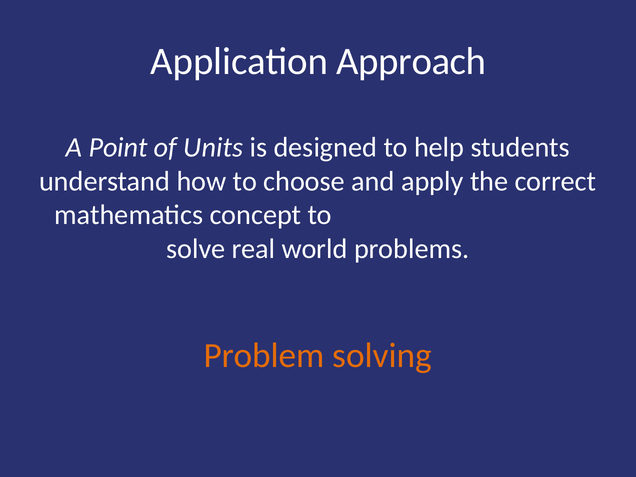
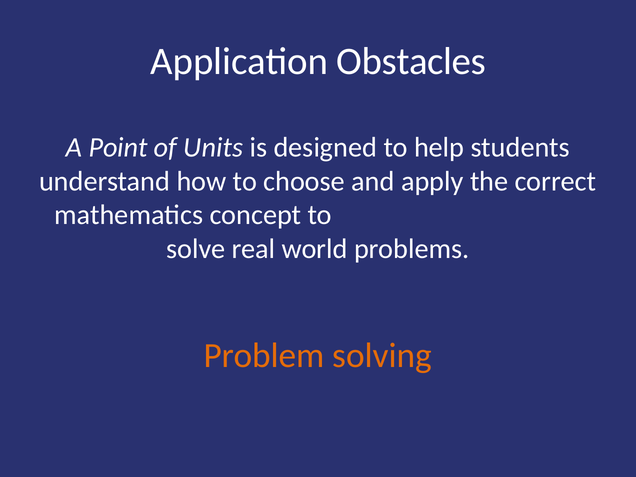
Approach: Approach -> Obstacles (411, 62)
